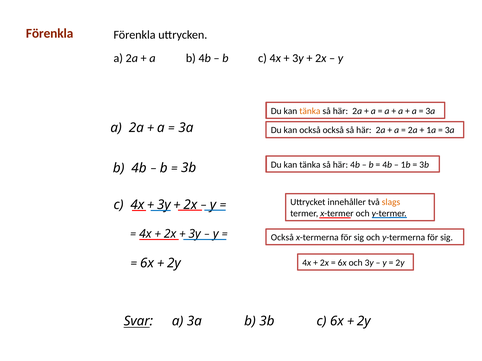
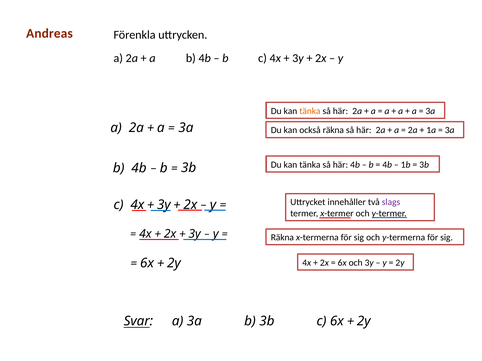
Förenkla: Förenkla -> Andreas (49, 33)
också också: också -> räkna (333, 130)
slags colour: orange -> purple (391, 202)
Också: Också -> Räkna (282, 238)
